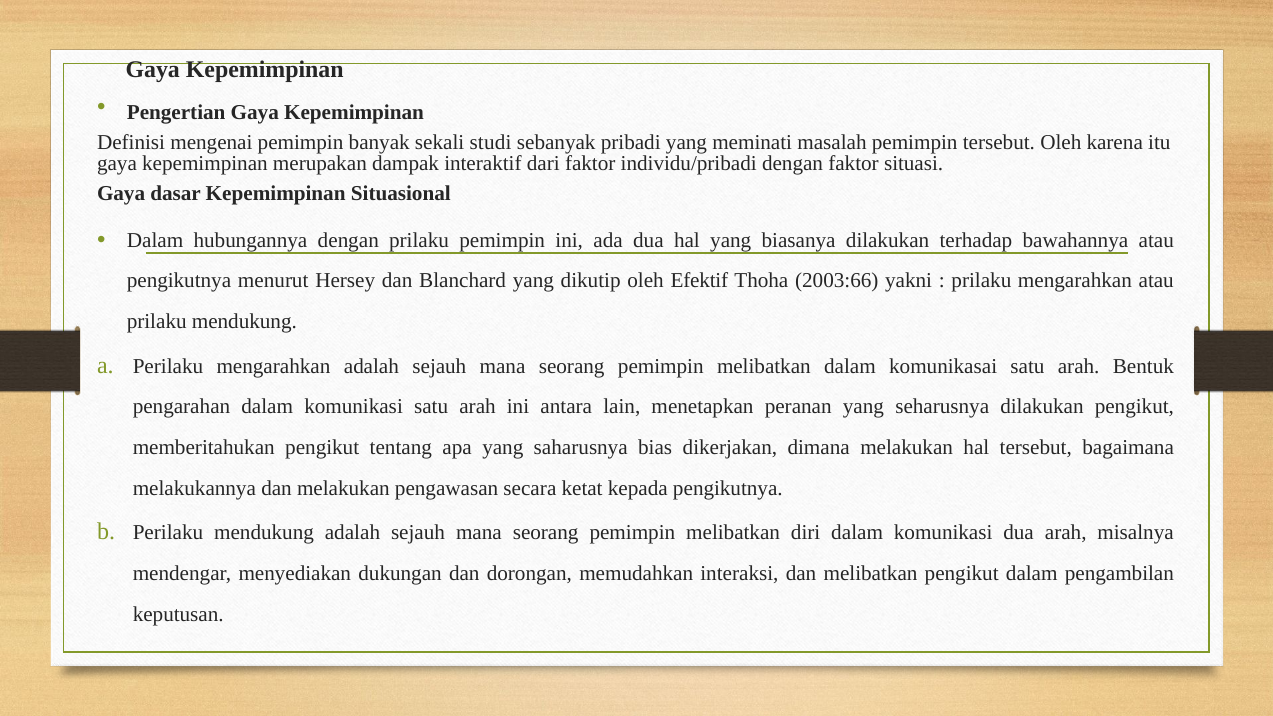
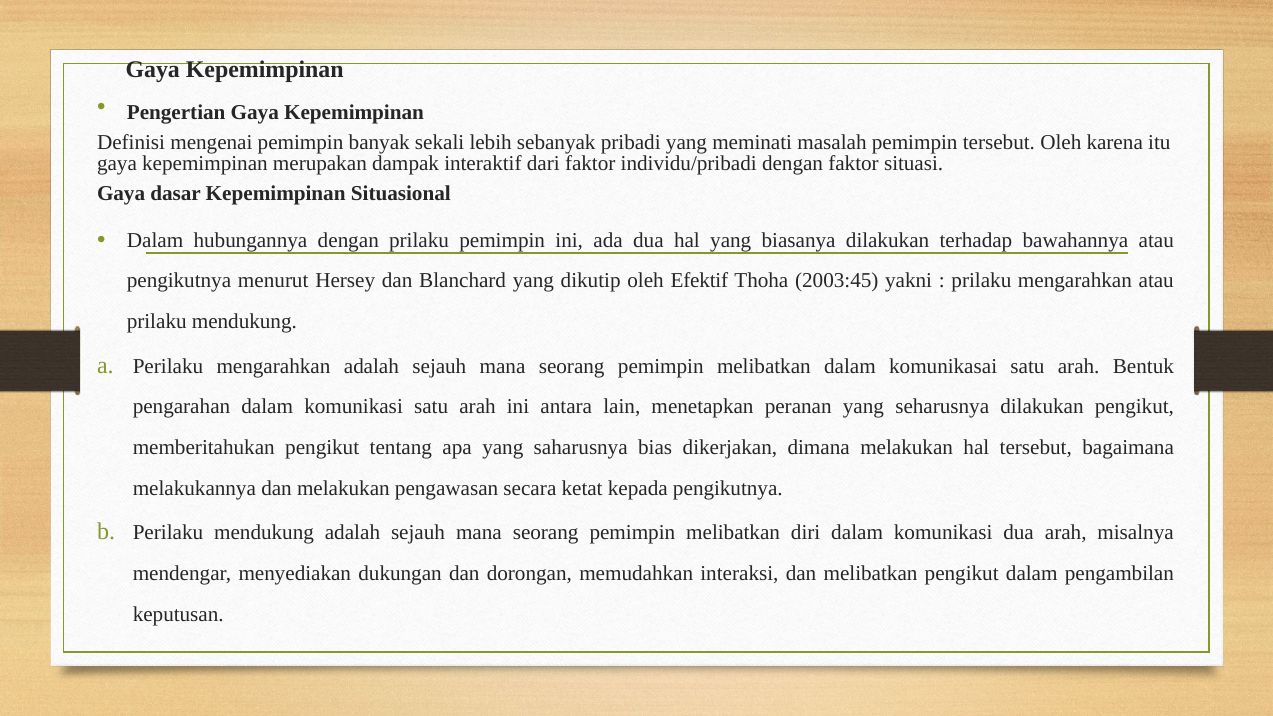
studi: studi -> lebih (491, 143)
2003:66: 2003:66 -> 2003:45 (837, 281)
